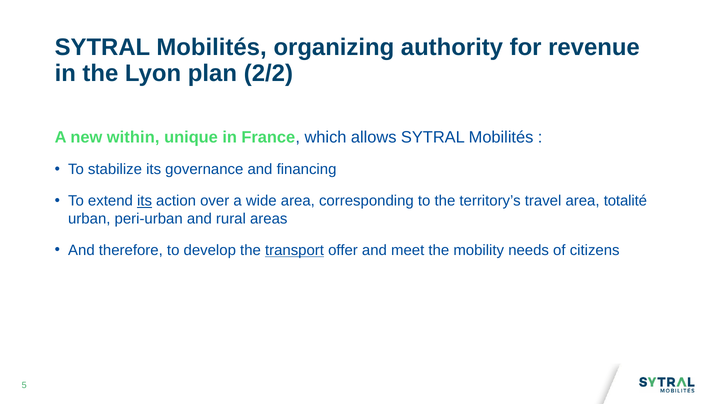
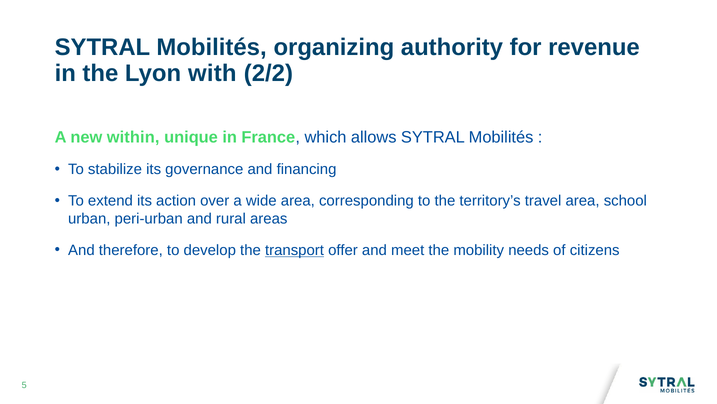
plan: plan -> with (212, 73)
its underline: present -> none (145, 201)
totalité: totalité -> school (625, 201)
